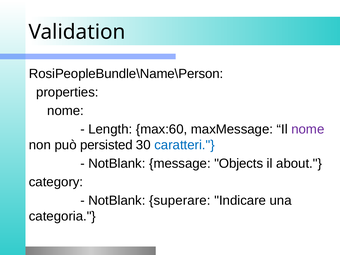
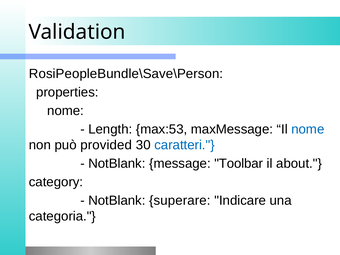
RosiPeopleBundle\Name\Person: RosiPeopleBundle\Name\Person -> RosiPeopleBundle\Save\Person (126, 74)
max:60: max:60 -> max:53 (162, 129)
nome colour: purple -> blue (308, 129)
persisted: persisted -> provided (106, 145)
Objects: Objects -> Toolbar (239, 163)
